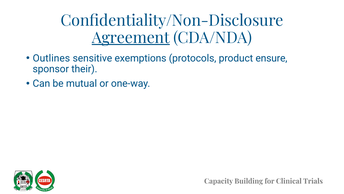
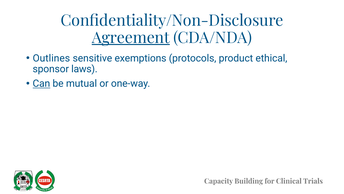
ensure: ensure -> ethical (271, 58)
their: their -> laws (84, 69)
Can underline: none -> present (41, 83)
